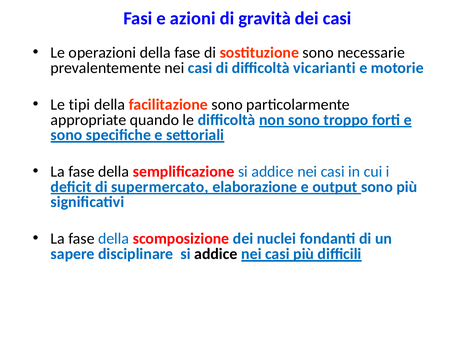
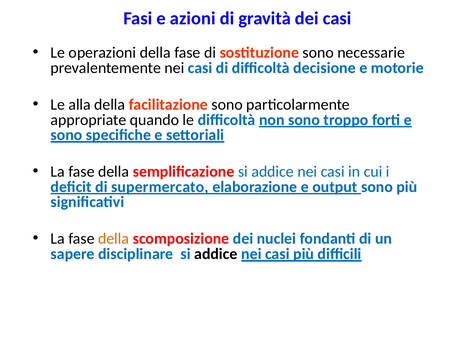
vicarianti: vicarianti -> decisione (324, 68)
tipi: tipi -> alla (80, 105)
della colour: blue -> orange (114, 239)
